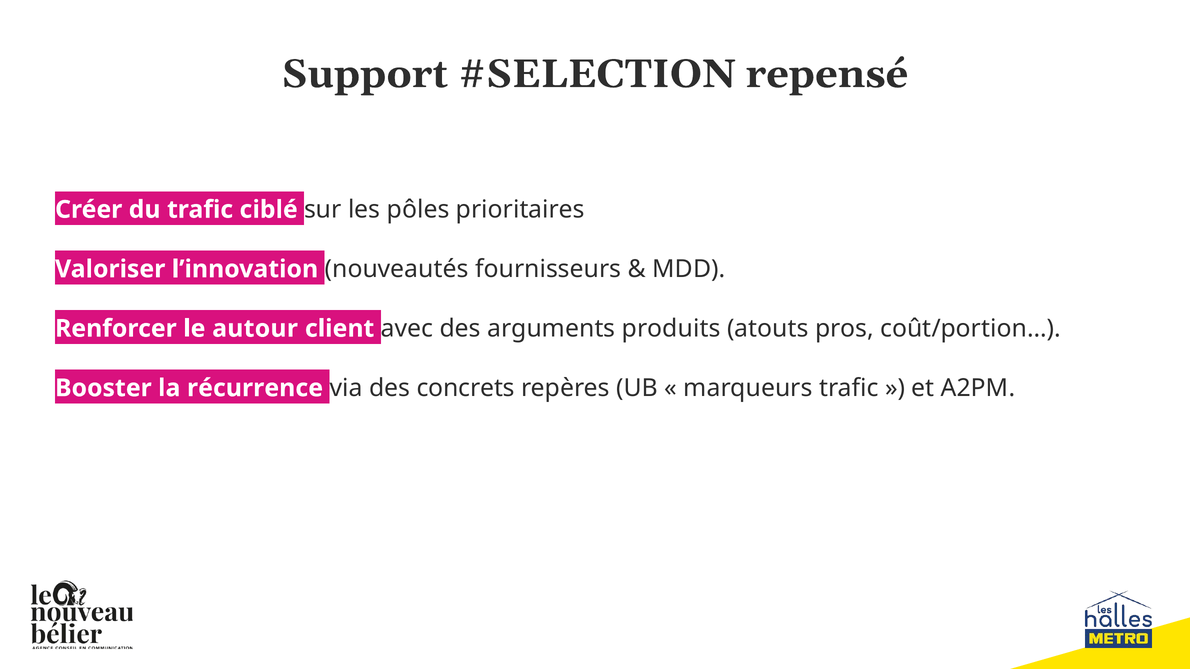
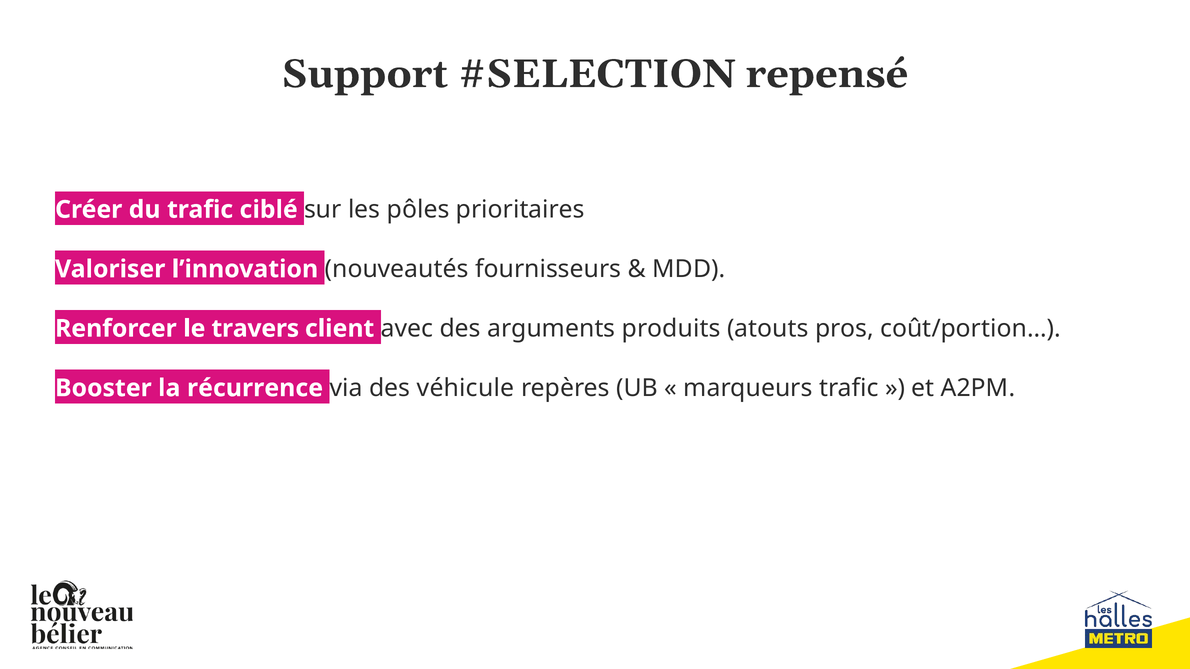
autour: autour -> travers (255, 329)
concrets: concrets -> véhicule (465, 388)
